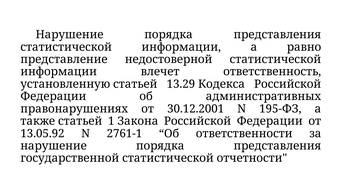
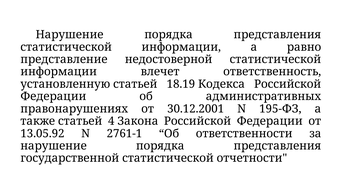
13.29: 13.29 -> 18.19 (181, 84)
1: 1 -> 4 (111, 121)
